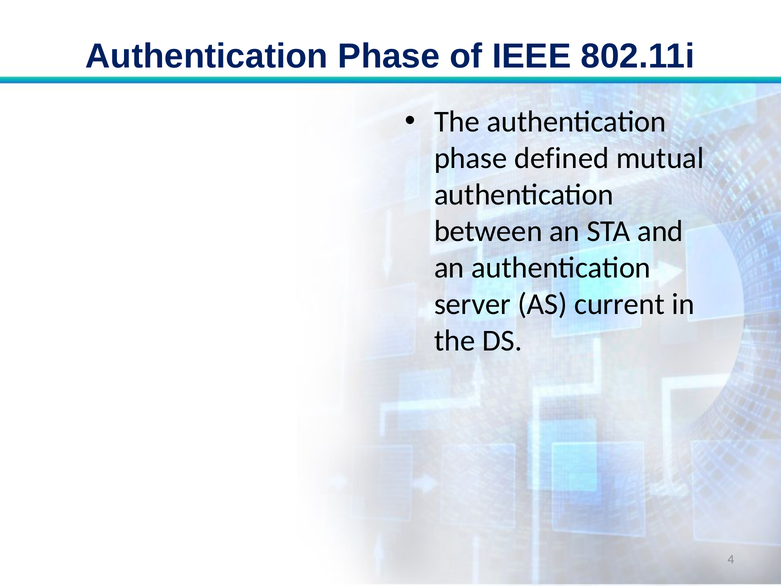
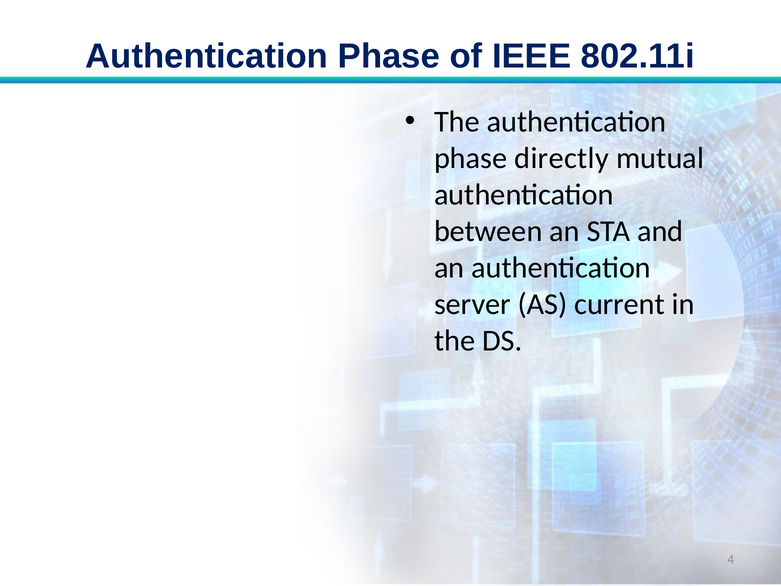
defined: defined -> directly (562, 158)
